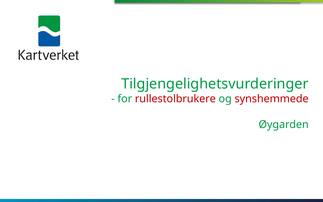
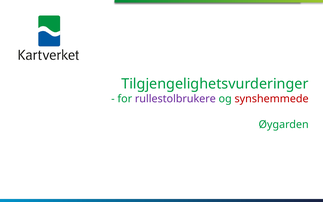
rullestolbrukere colour: red -> purple (175, 99)
